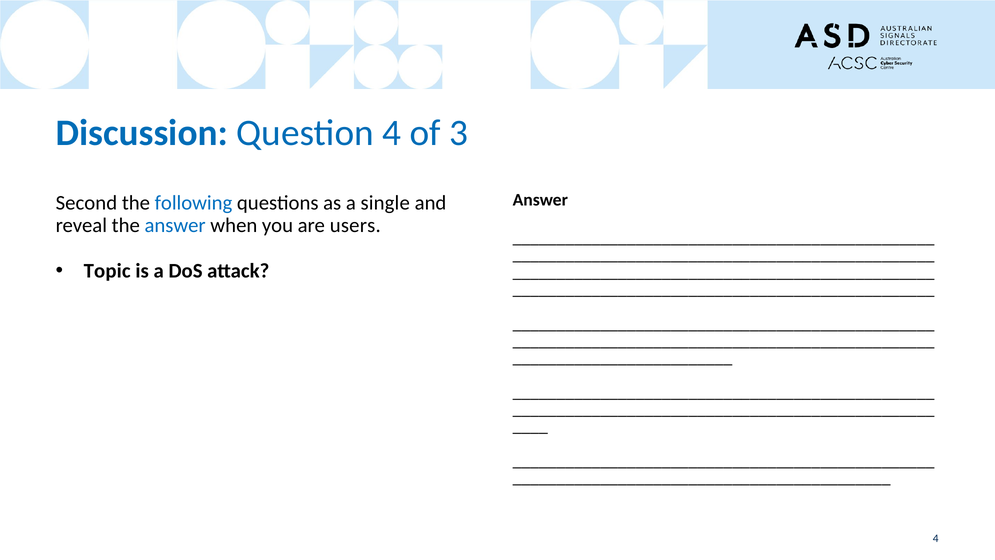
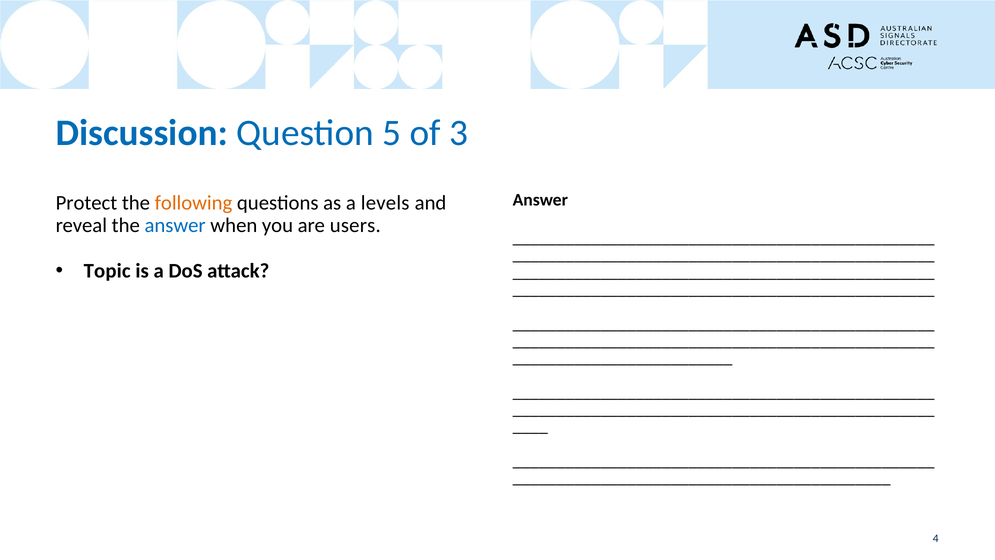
Question 4: 4 -> 5 (392, 133)
Second: Second -> Protect (86, 203)
following colour: blue -> orange (193, 203)
single: single -> levels (385, 203)
